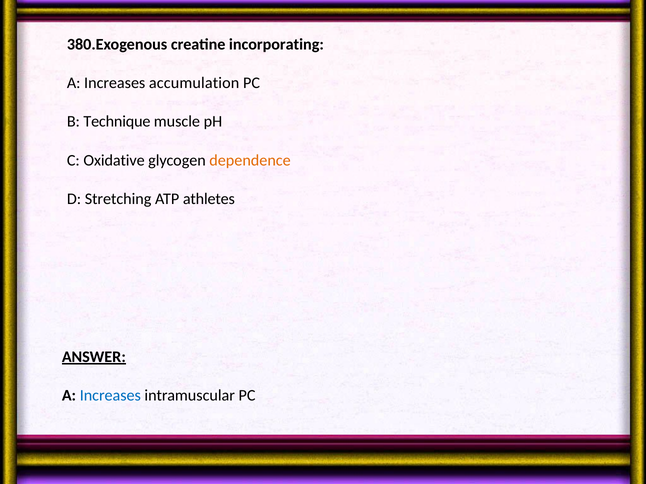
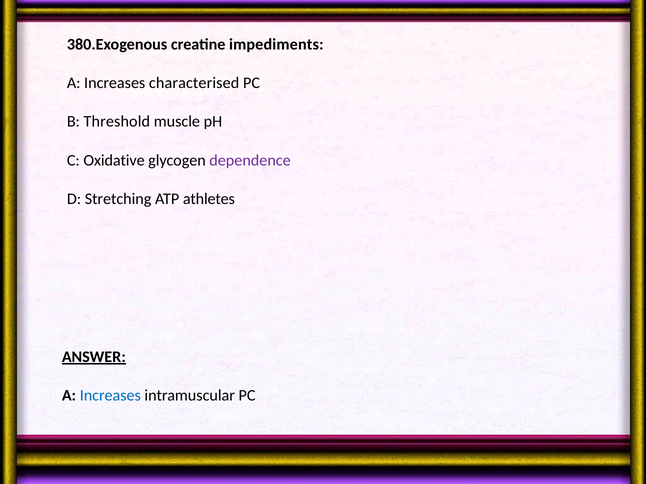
incorporating: incorporating -> impediments (276, 44)
accumulation: accumulation -> characterised (194, 83)
Technique: Technique -> Threshold (117, 122)
dependence colour: orange -> purple (250, 161)
